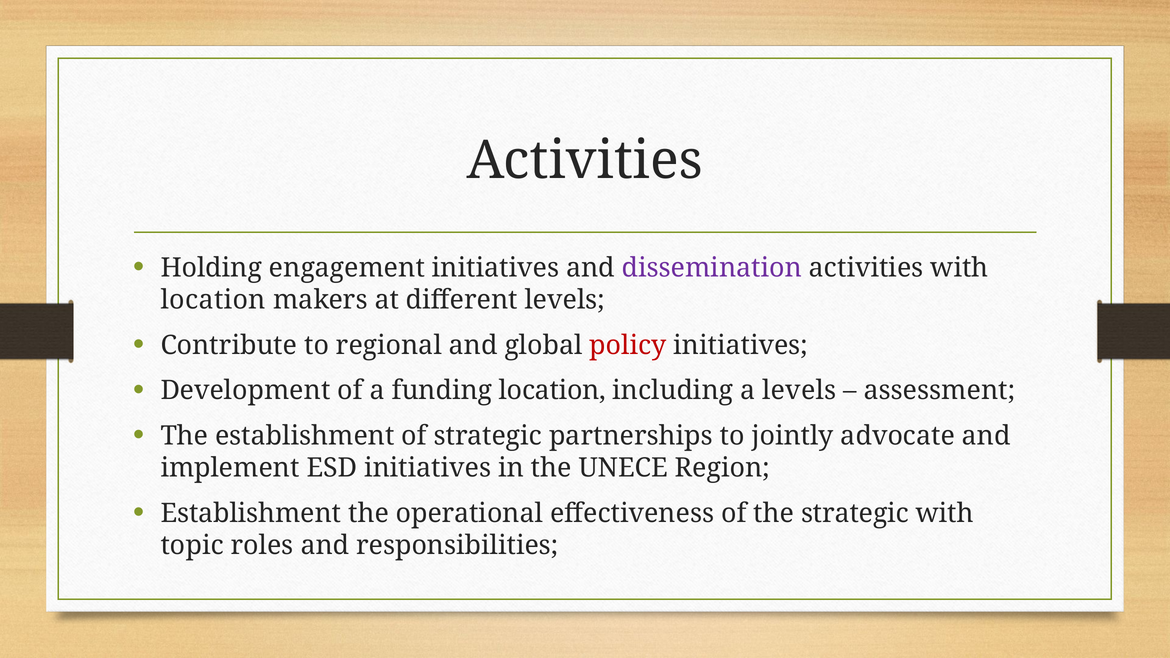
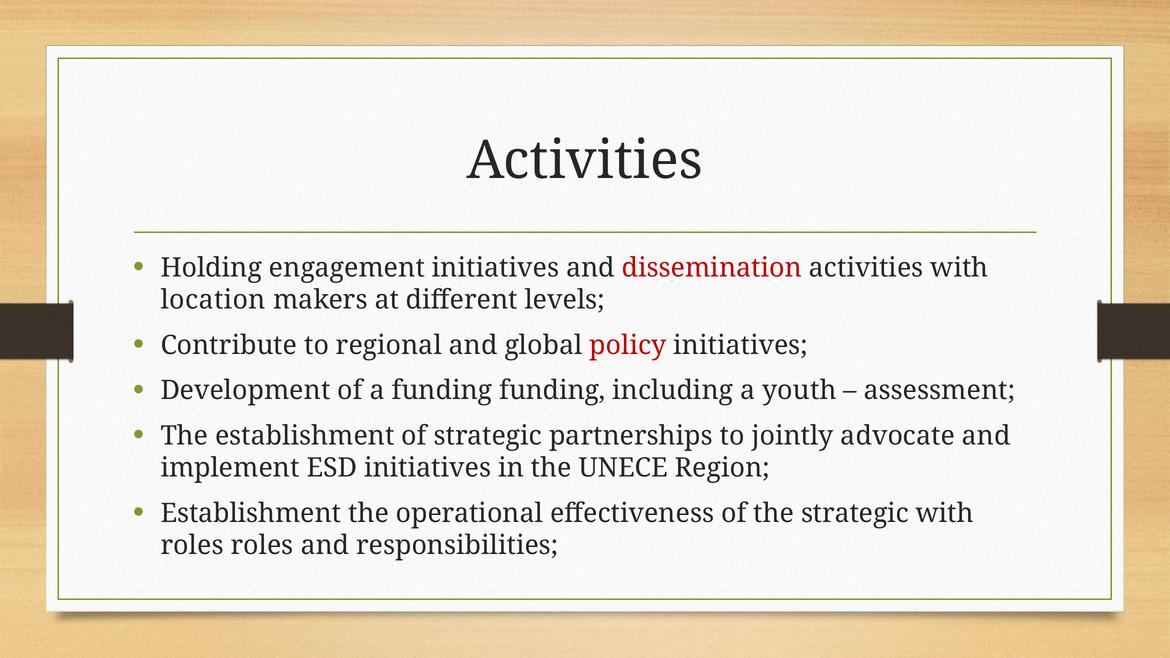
dissemination colour: purple -> red (712, 268)
funding location: location -> funding (552, 391)
a levels: levels -> youth (799, 391)
topic: topic -> roles (192, 546)
